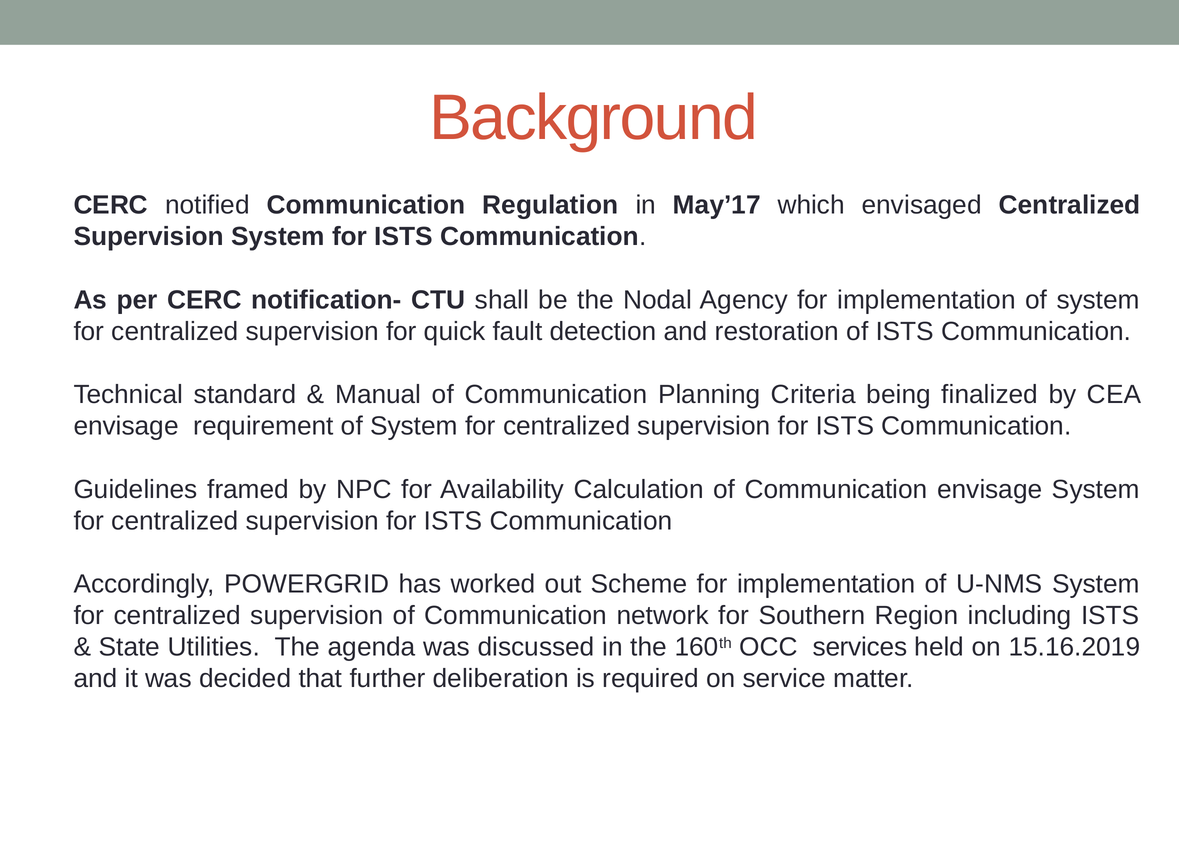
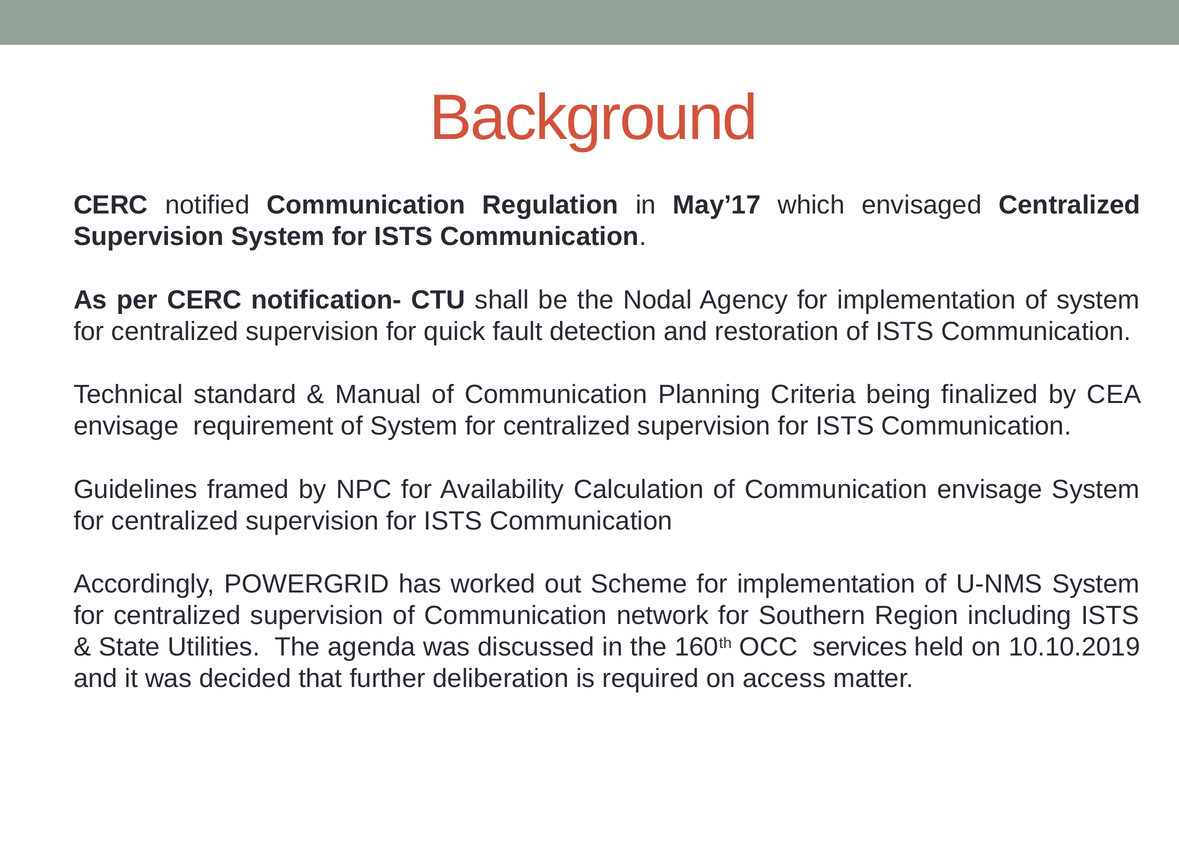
15.16.2019: 15.16.2019 -> 10.10.2019 (1074, 647)
service: service -> access (784, 679)
